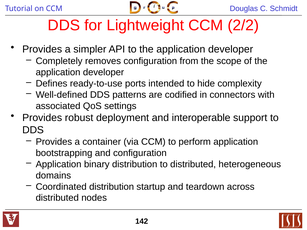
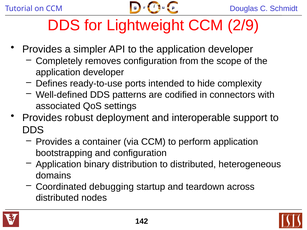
2/2: 2/2 -> 2/9 (243, 25)
Coordinated distribution: distribution -> debugging (112, 187)
